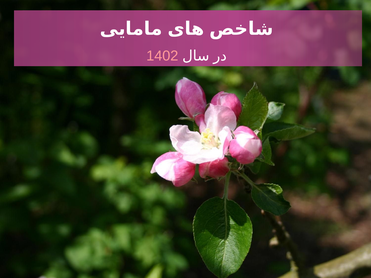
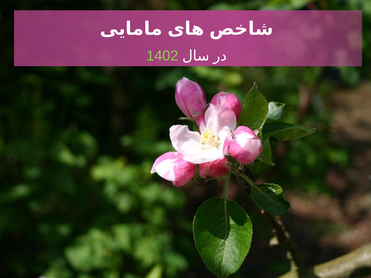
1402 colour: pink -> light green (162, 56)
